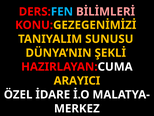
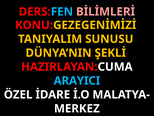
ARAYICI colour: yellow -> light blue (77, 80)
